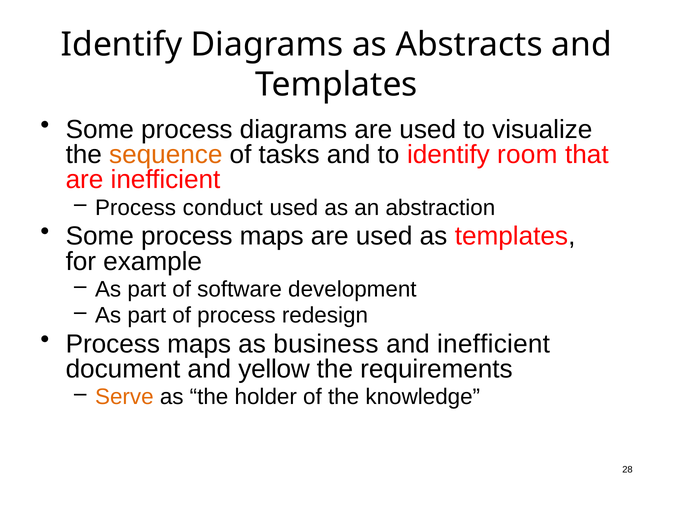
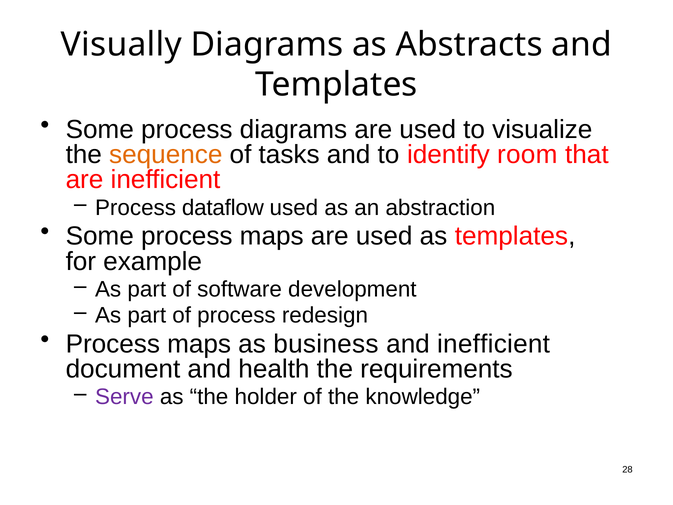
Identify: Identify -> Visually (121, 44)
conduct: conduct -> dataflow (223, 208)
yellow: yellow -> health (274, 369)
Serve colour: orange -> purple (124, 397)
